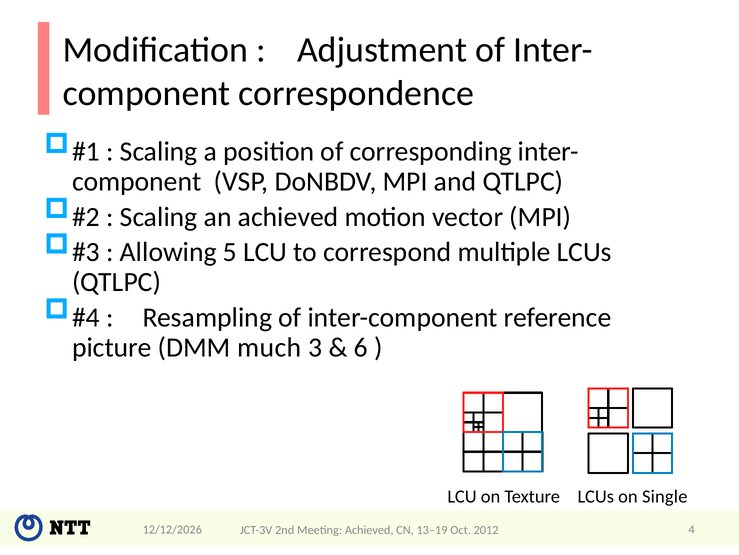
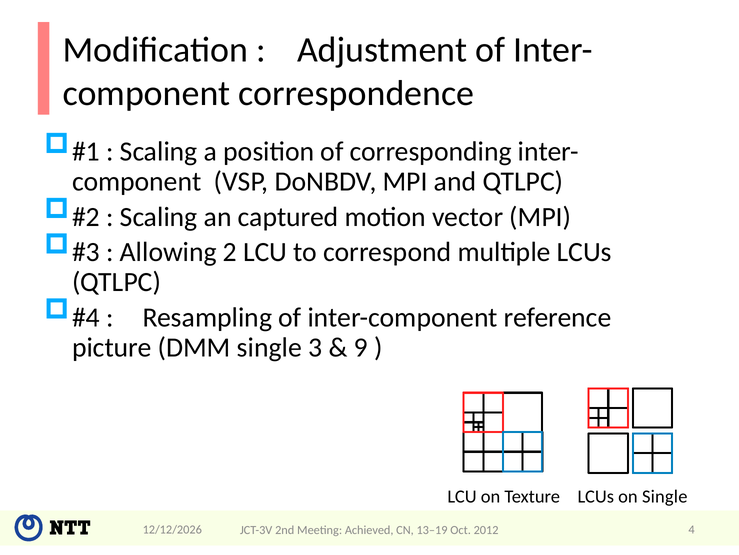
an achieved: achieved -> captured (288, 217)
5: 5 -> 2 (230, 252)
DMM much: much -> single (269, 347)
6: 6 -> 9 (361, 347)
